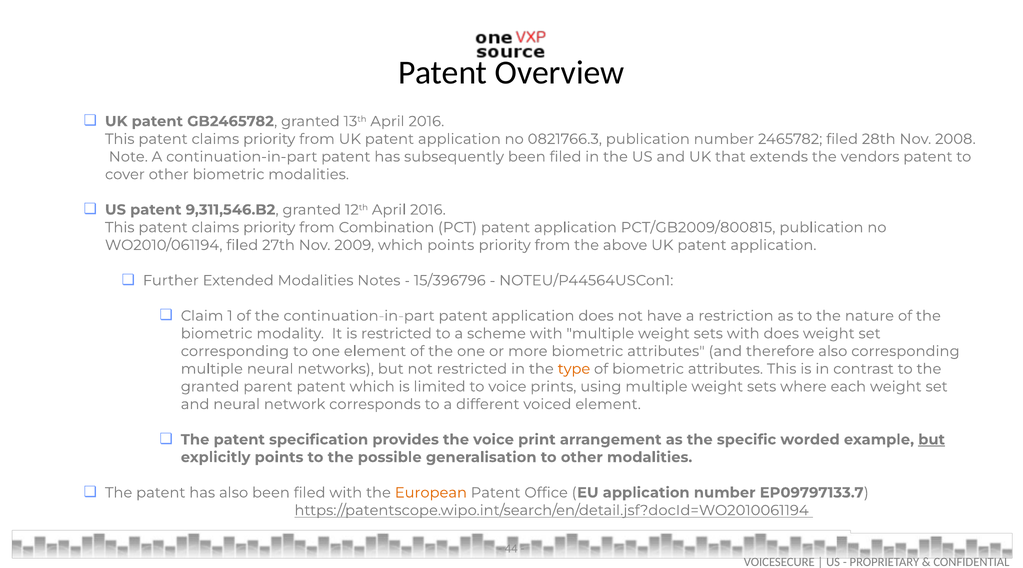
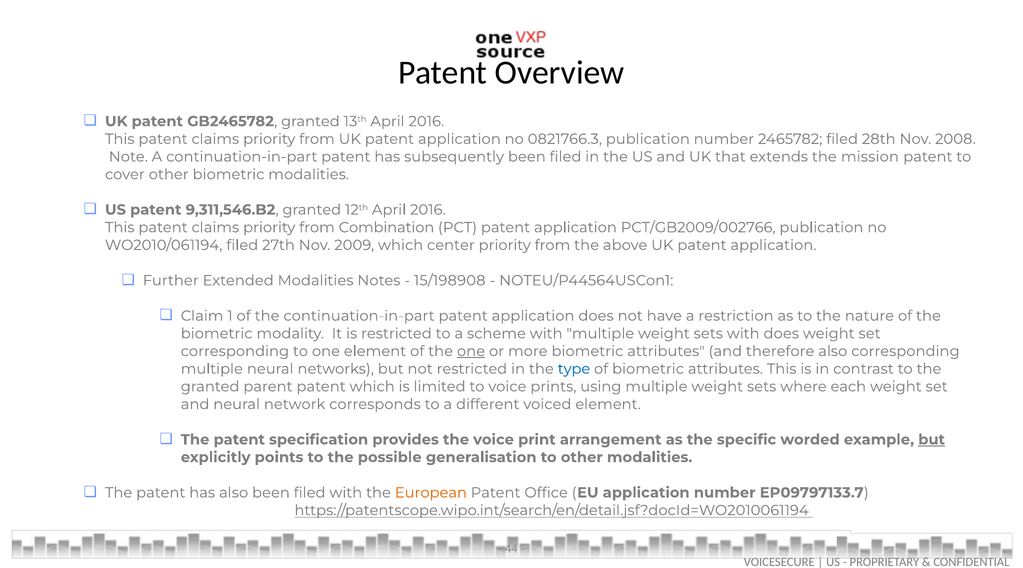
vendors: vendors -> mission (870, 157)
PCT/GB2009/800815: PCT/GB2009/800815 -> PCT/GB2009/002766 (698, 228)
which points: points -> center (451, 245)
15/396796: 15/396796 -> 15/198908 (450, 281)
one underline: none -> present (471, 351)
type colour: orange -> blue (574, 369)
